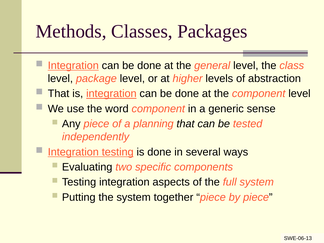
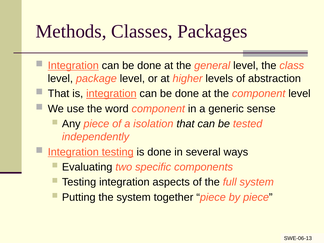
planning: planning -> isolation (153, 124)
